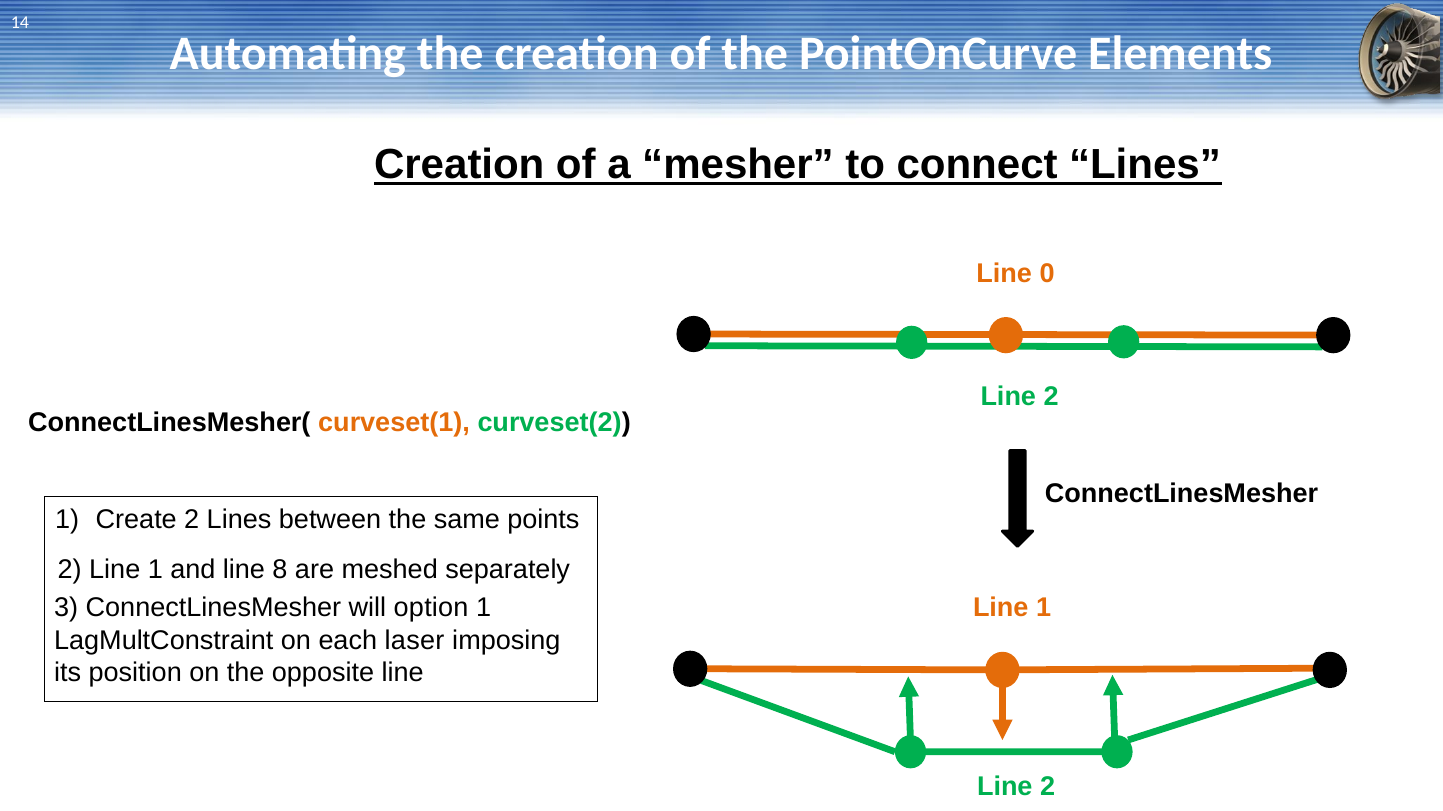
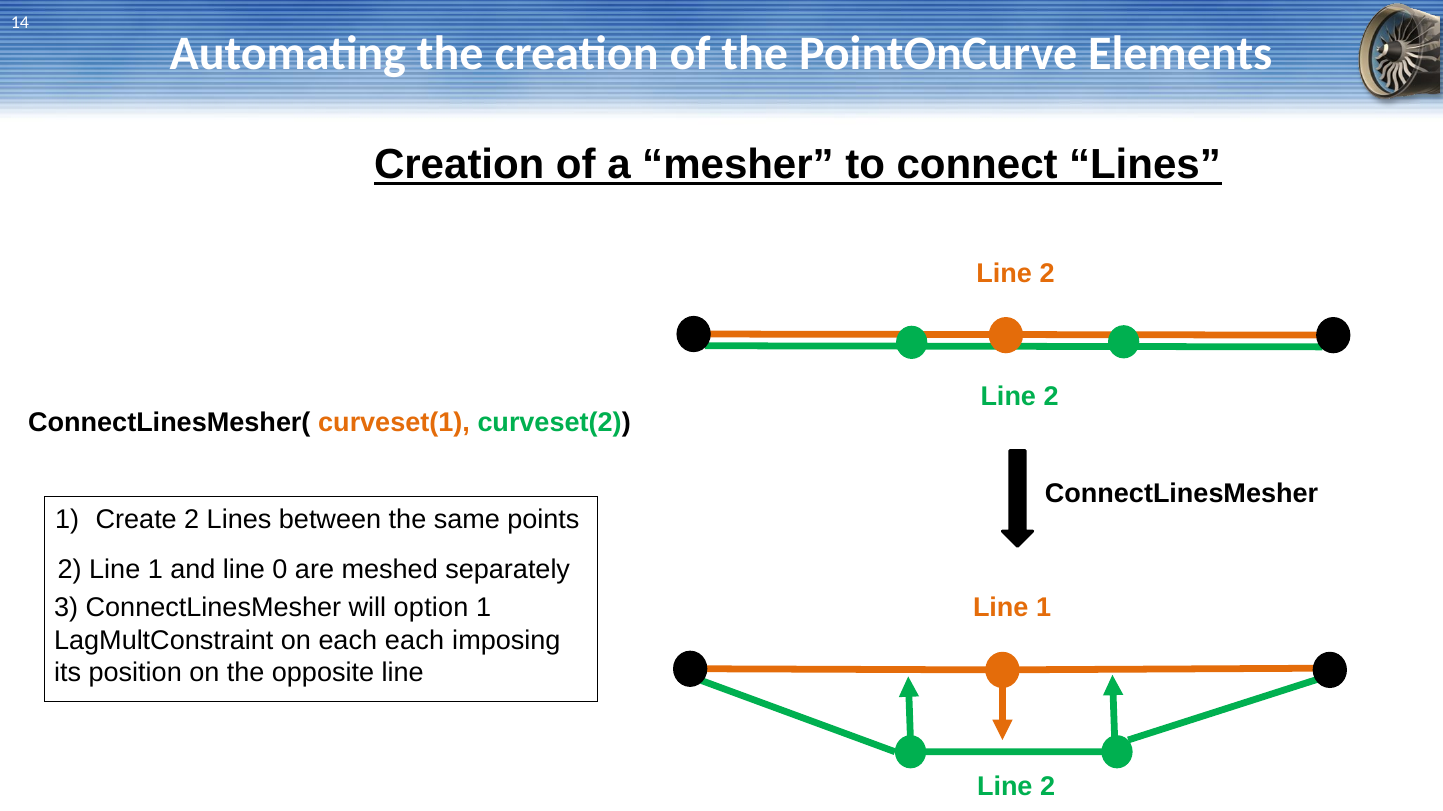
0: 0 -> 2 (1047, 273)
8: 8 -> 0 (280, 570)
each laser: laser -> each (415, 641)
